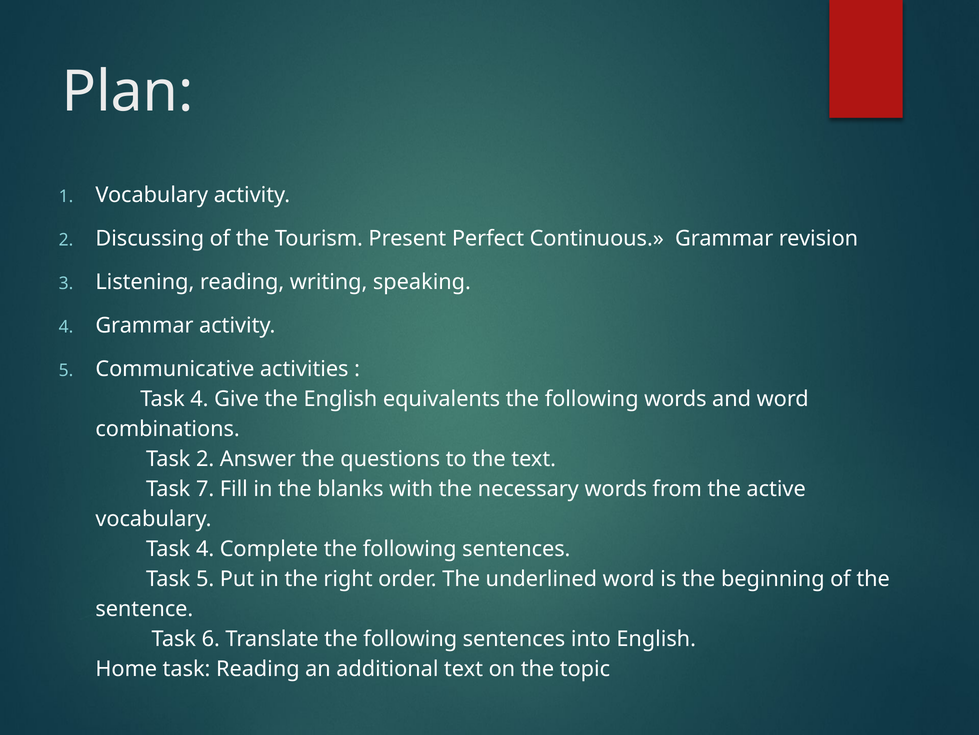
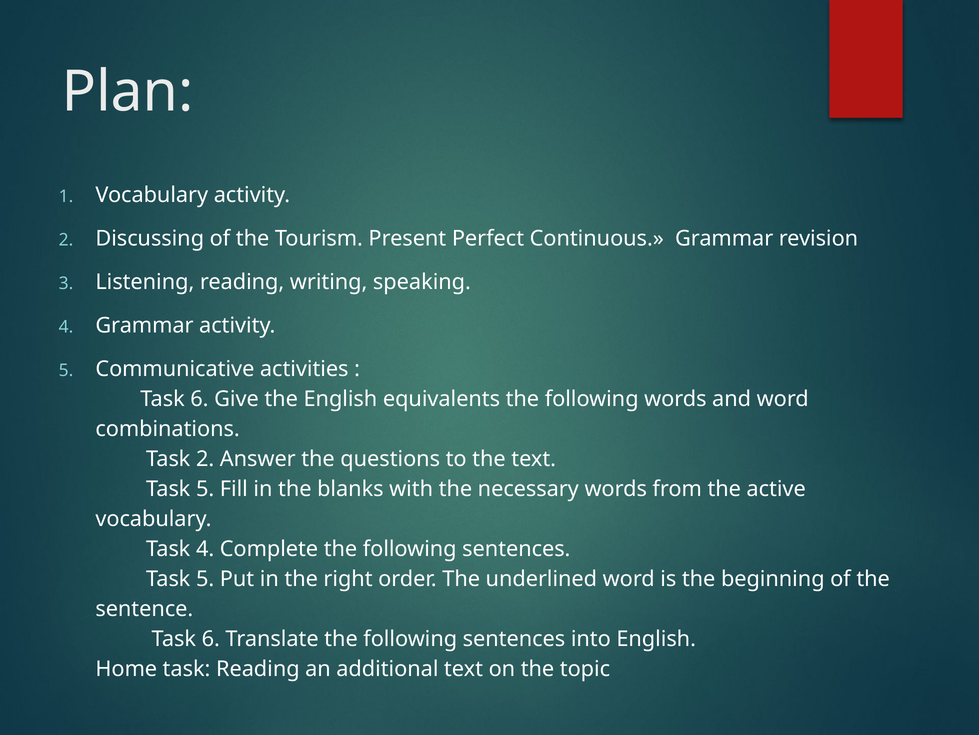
4: 4 -> 6 (199, 399)
7: 7 -> 5 (205, 489)
